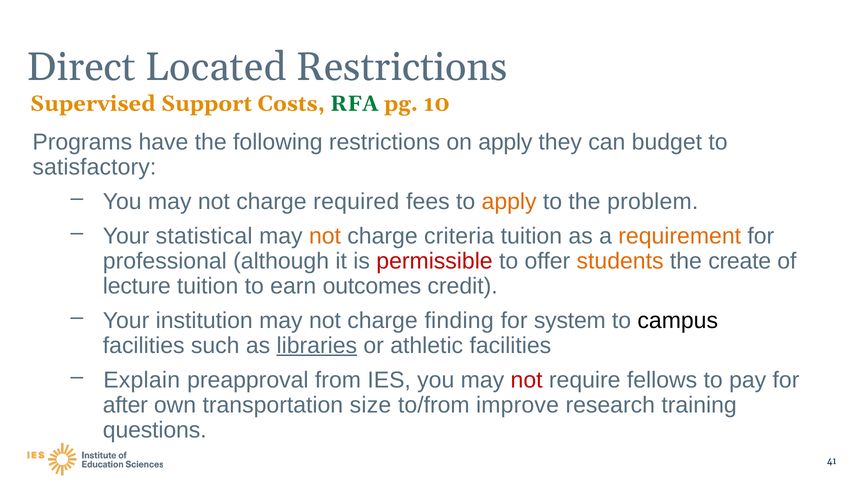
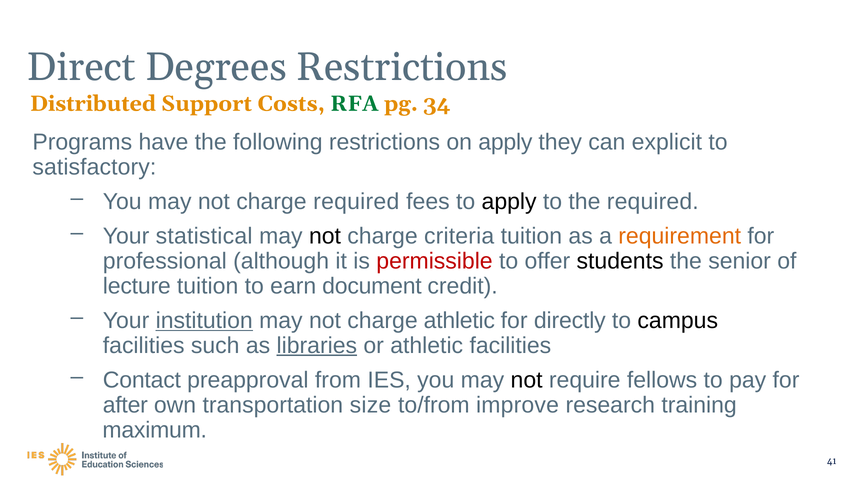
Located: Located -> Degrees (216, 67)
Supervised: Supervised -> Distributed (93, 104)
10: 10 -> 34 (437, 104)
budget: budget -> explicit (667, 142)
apply colour: orange -> black (509, 201)
the problem: problem -> required (653, 201)
not colour: orange -> black (325, 236)
students colour: orange -> black (620, 261)
create: create -> senior (740, 261)
outcomes: outcomes -> document (372, 286)
institution underline: none -> present (204, 320)
charge finding: finding -> athletic (459, 320)
system: system -> directly (570, 320)
Explain: Explain -> Contact (142, 380)
not colour: red -> black (527, 380)
questions: questions -> maximum (155, 430)
